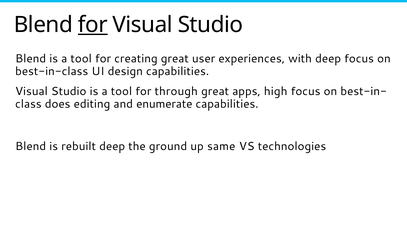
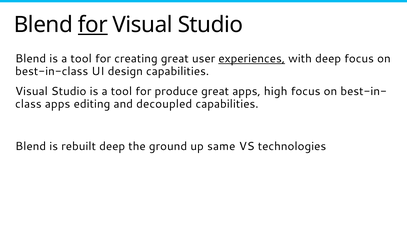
experiences underline: none -> present (252, 59)
through: through -> produce (176, 91)
does: does -> apps (58, 104)
enumerate: enumerate -> decoupled (164, 104)
